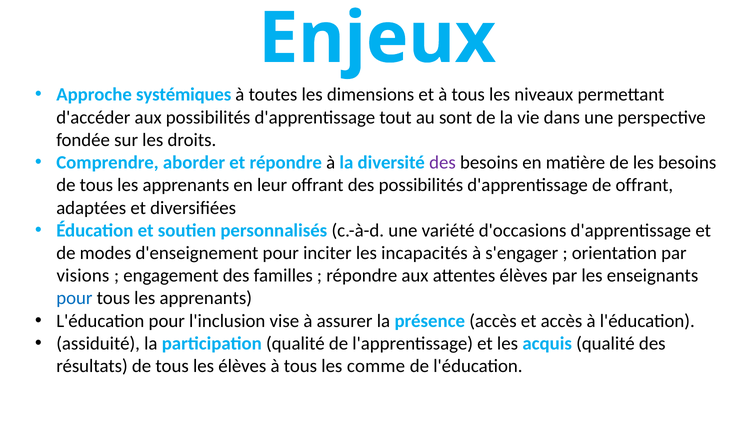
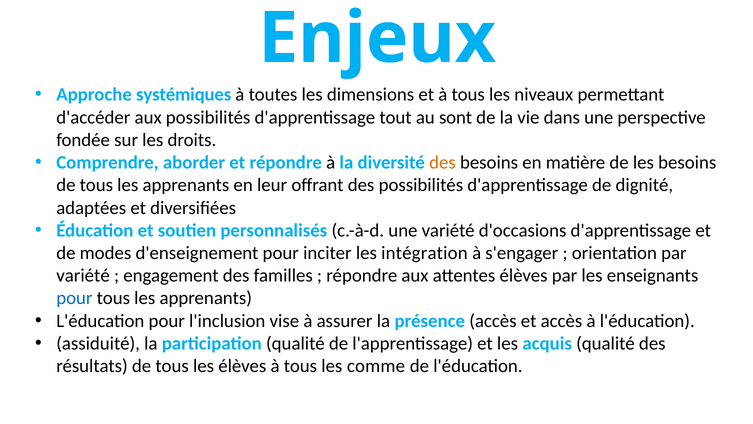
des colour: purple -> orange (442, 162)
de offrant: offrant -> dignité (644, 185)
incapacités: incapacités -> intégration (424, 253)
visions: visions -> variété (83, 275)
